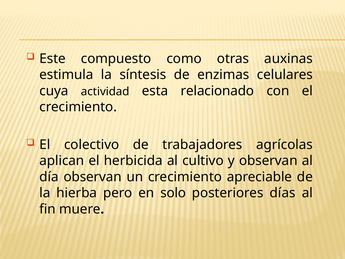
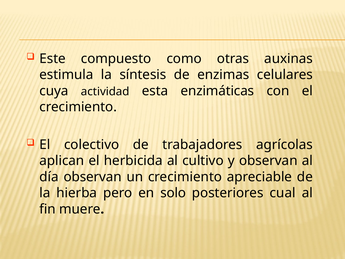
relacionado: relacionado -> enzimáticas (217, 91)
días: días -> cual (283, 193)
